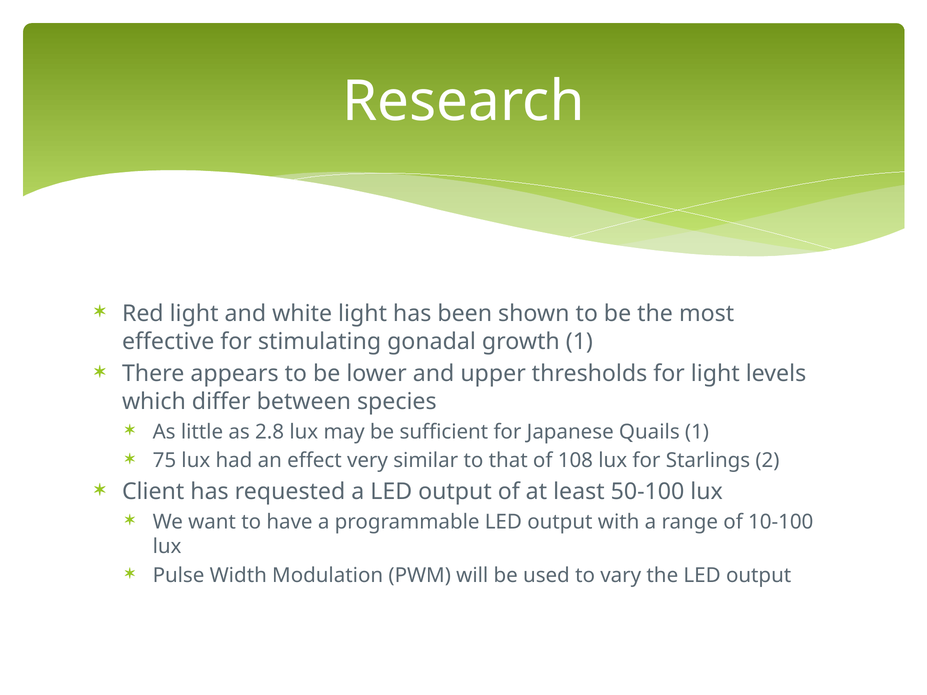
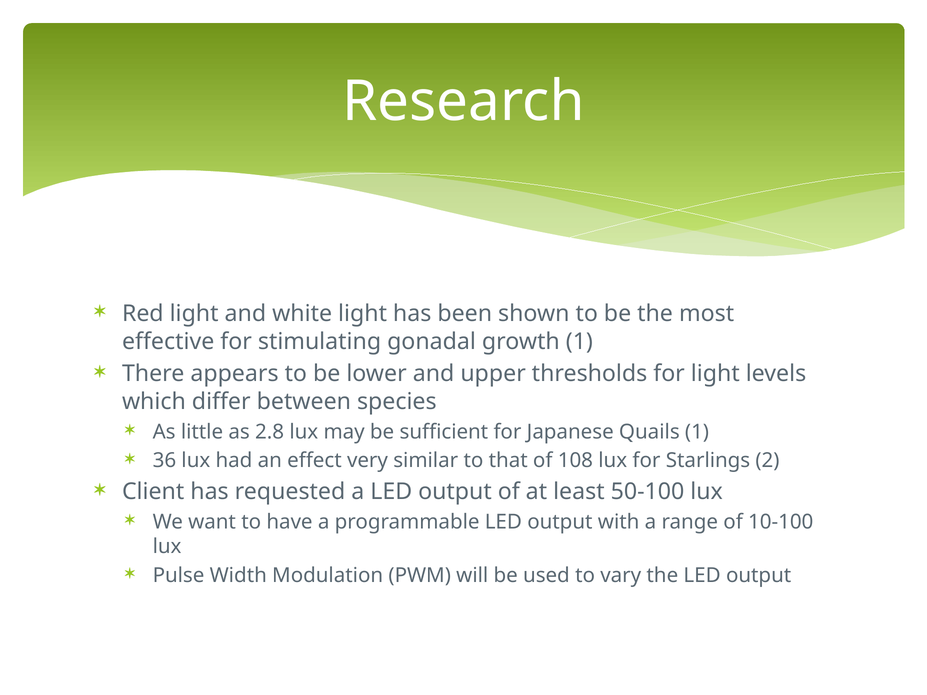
75: 75 -> 36 (164, 461)
